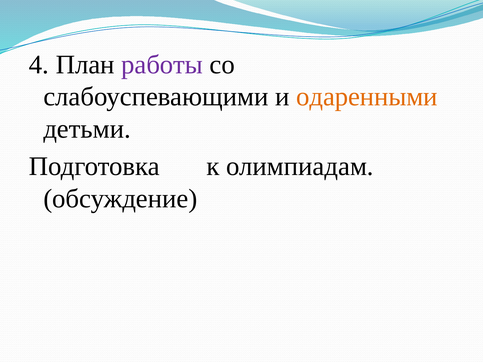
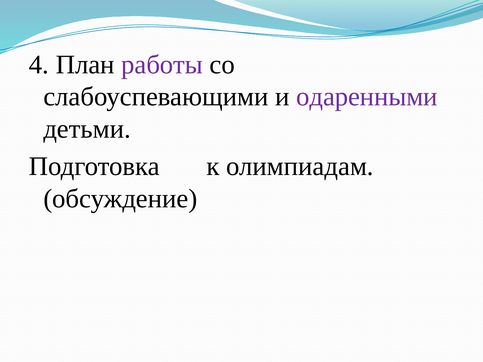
одаренными colour: orange -> purple (367, 97)
